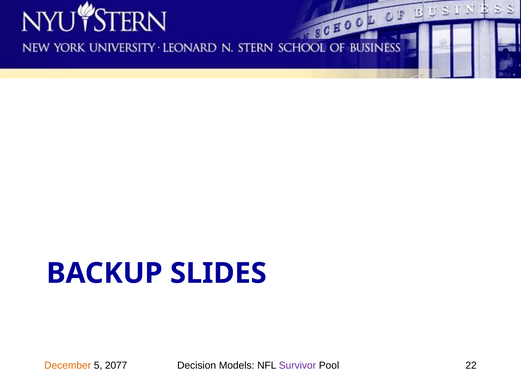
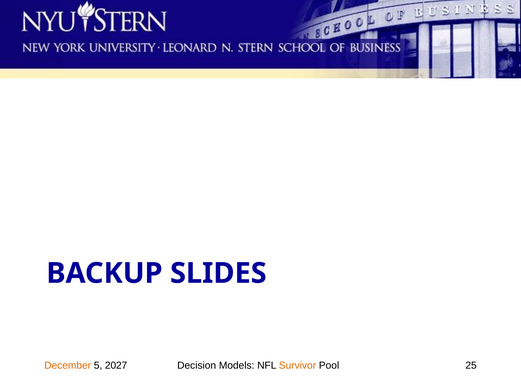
2077: 2077 -> 2027 (116, 365)
Survivor colour: purple -> orange (297, 365)
22: 22 -> 25 (471, 365)
